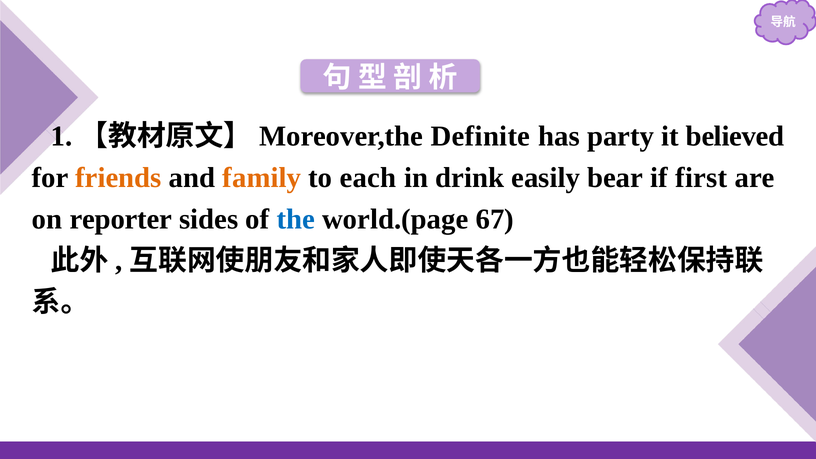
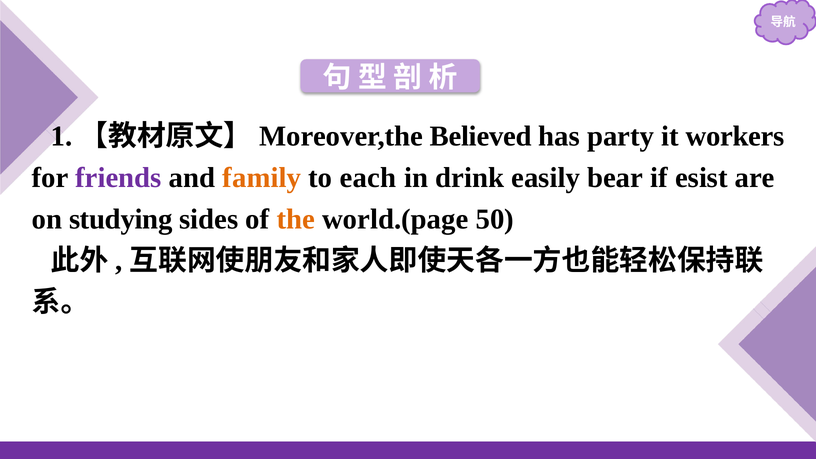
Definite: Definite -> Believed (481, 136)
believed: believed -> workers (735, 136)
friends colour: orange -> purple (119, 178)
first: first -> esist (701, 178)
reporter: reporter -> studying (121, 219)
the colour: blue -> orange (296, 219)
67: 67 -> 50 (495, 219)
